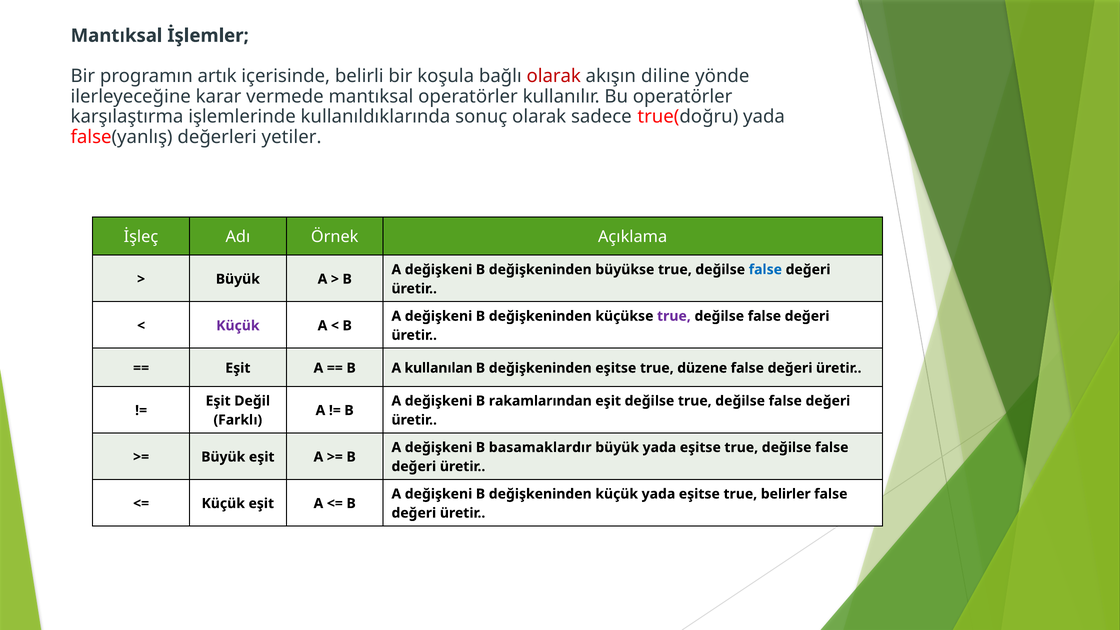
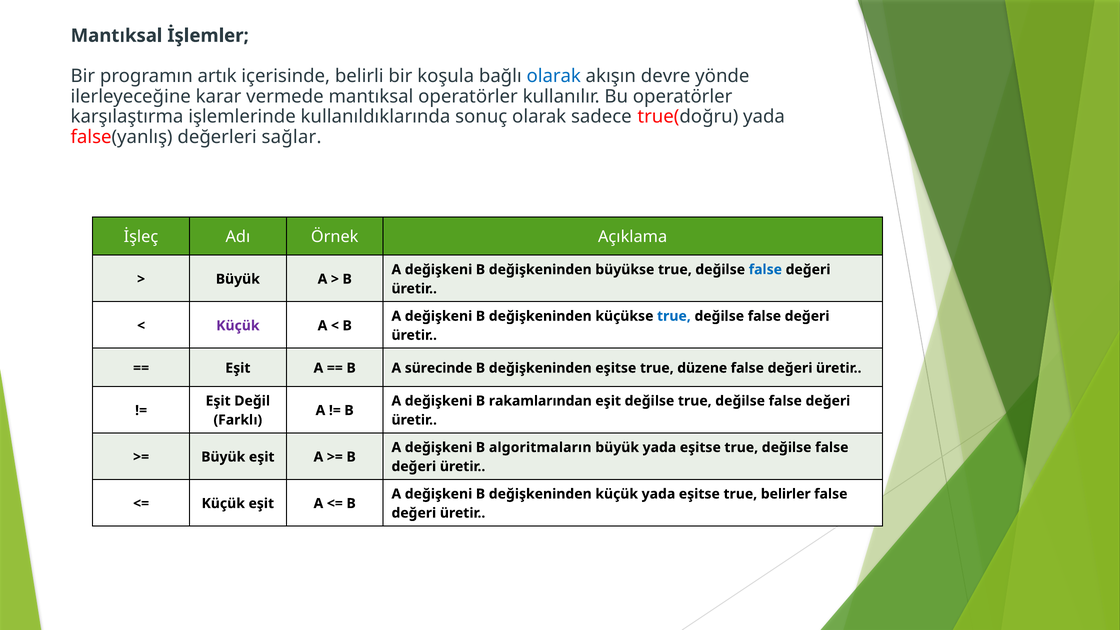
olarak colour: red -> blue (554, 76)
diline: diline -> devre (666, 76)
yetiler: yetiler -> sağlar (292, 137)
true colour: purple -> blue (674, 316)
kullanılan: kullanılan -> sürecinde (439, 368)
basamaklardır: basamaklardır -> algoritmaların (540, 447)
